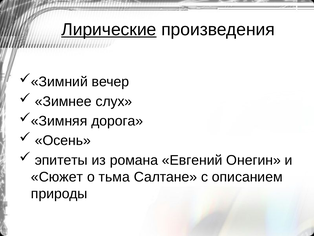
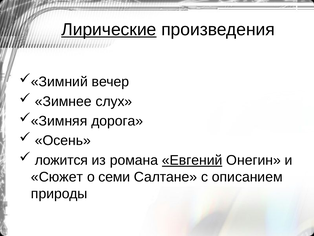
эпитеты: эпитеты -> ложится (61, 160)
Евгений underline: none -> present (192, 160)
тьма: тьма -> семи (114, 177)
